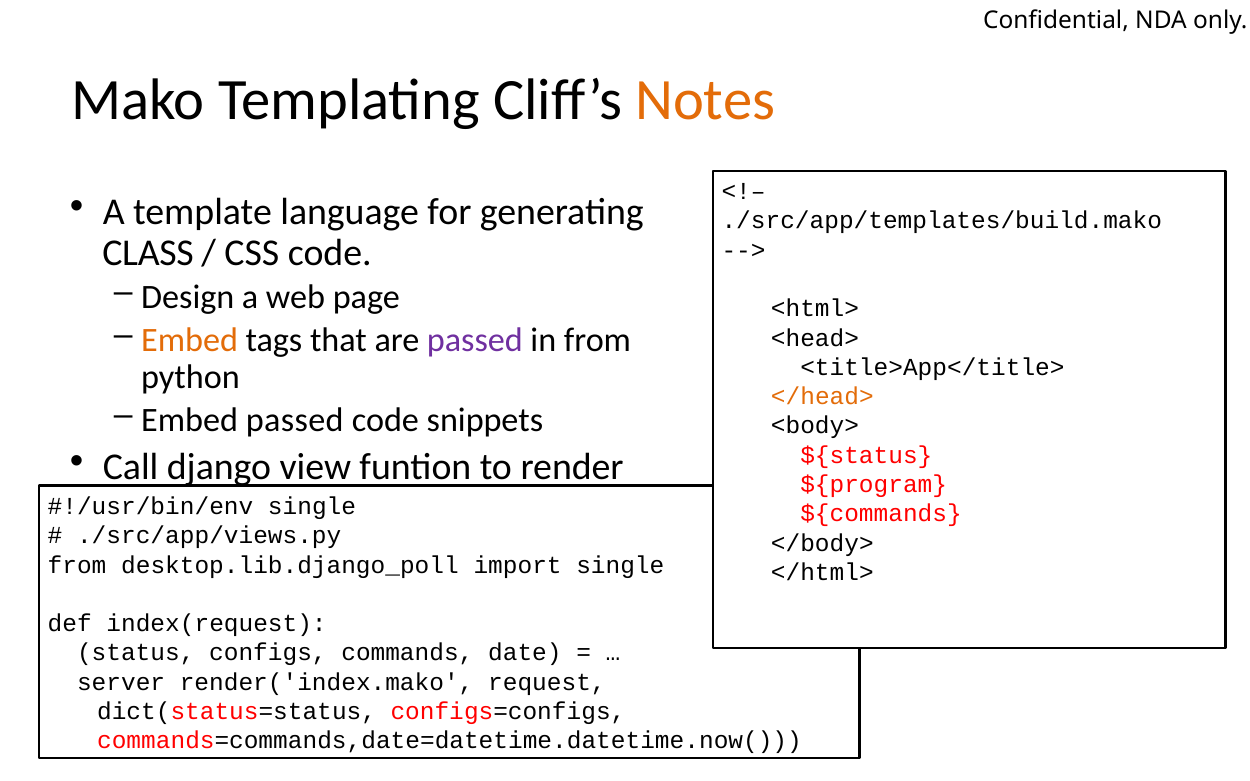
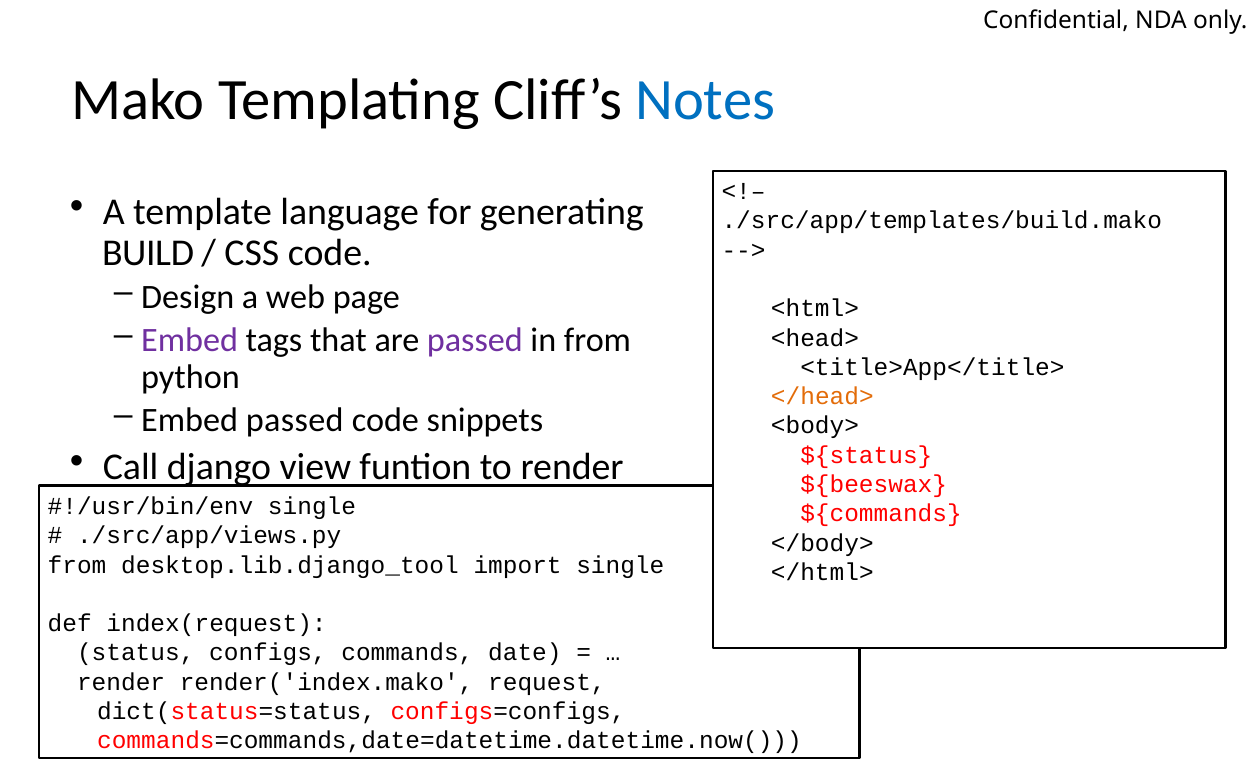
Notes colour: orange -> blue (705, 100)
CLASS: CLASS -> BUILD (148, 253)
Embed colour: orange -> purple (190, 341)
${program: ${program -> ${beeswax (874, 485)
desktop.lib.django_poll: desktop.lib.django_poll -> desktop.lib.django_tool (290, 565)
server: server -> render (121, 682)
